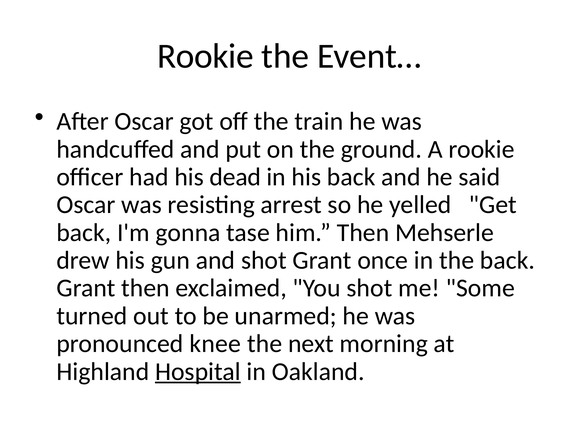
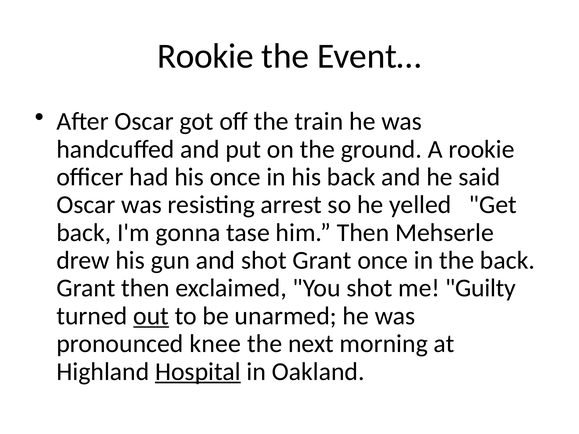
his dead: dead -> once (235, 177)
Some: Some -> Guilty (480, 288)
out underline: none -> present (151, 316)
